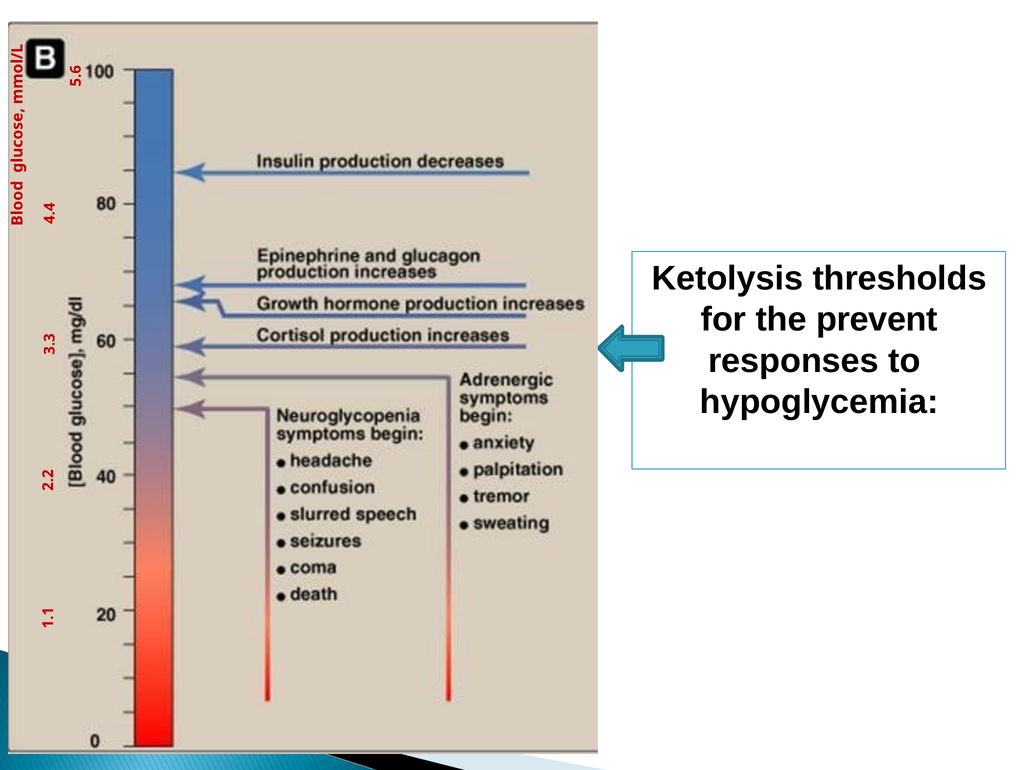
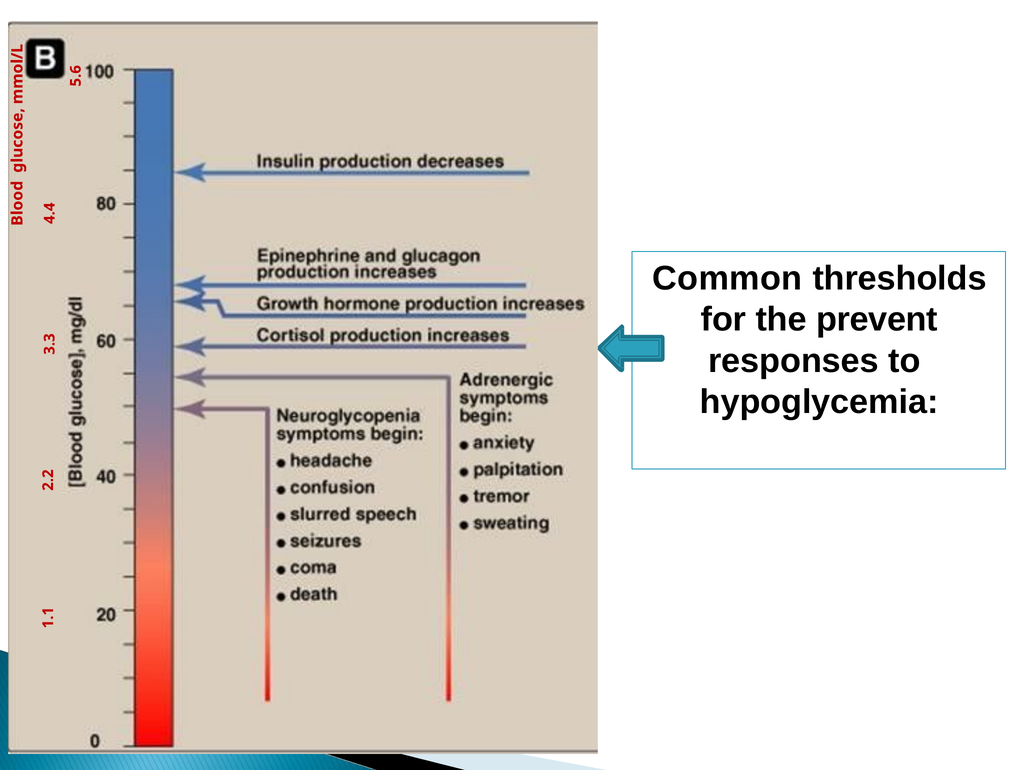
Ketolysis: Ketolysis -> Common (727, 279)
